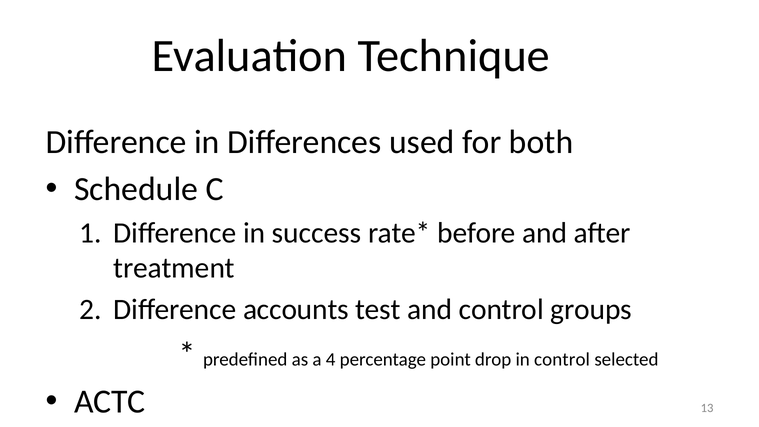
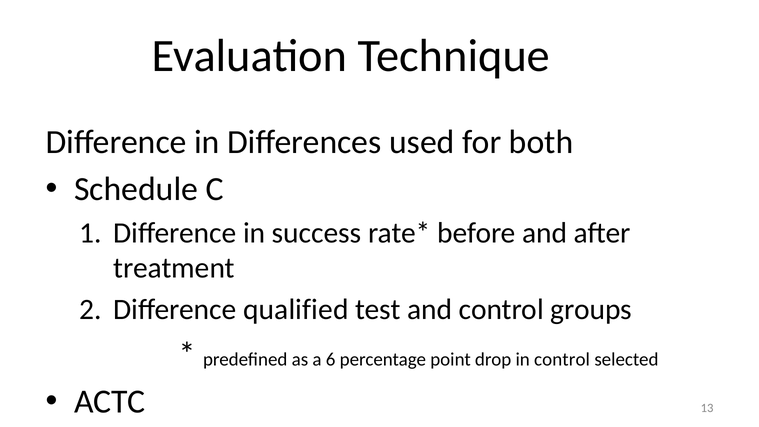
accounts: accounts -> qualified (296, 310)
4: 4 -> 6 (331, 359)
